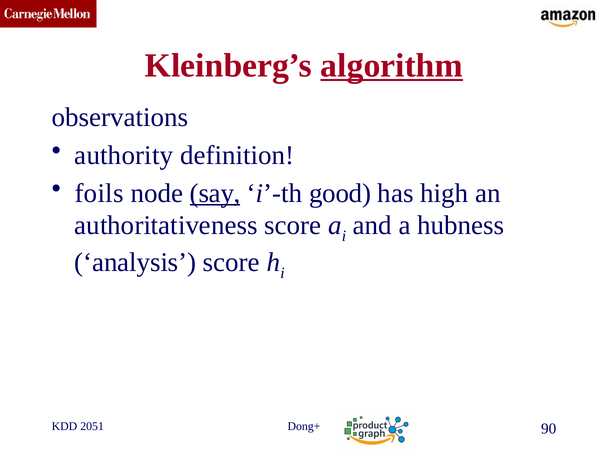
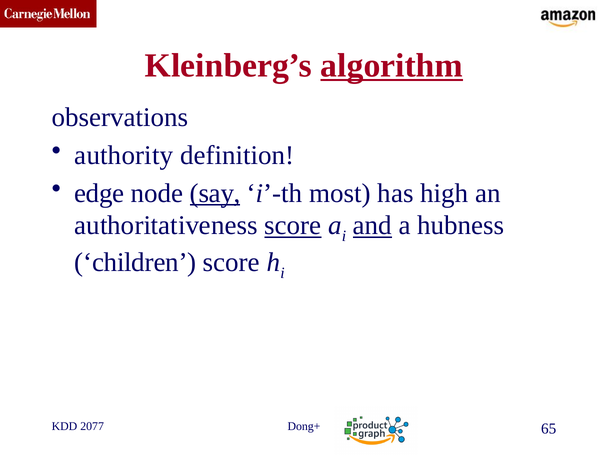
foils: foils -> edge (99, 193)
good: good -> most (340, 193)
score underline: none -> present (293, 226)
and underline: none -> present (372, 226)
analysis: analysis -> children (135, 262)
2051: 2051 -> 2077 (92, 426)
90: 90 -> 65 (549, 429)
